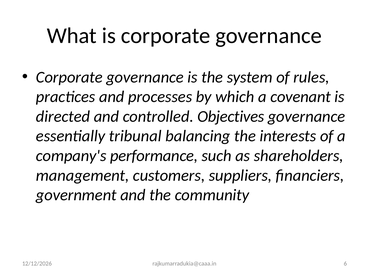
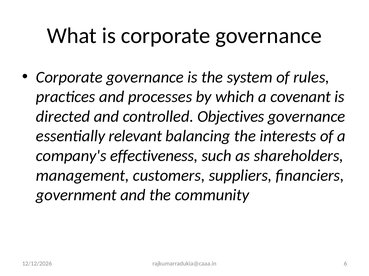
tribunal: tribunal -> relevant (135, 136)
performance: performance -> effectiveness (154, 156)
